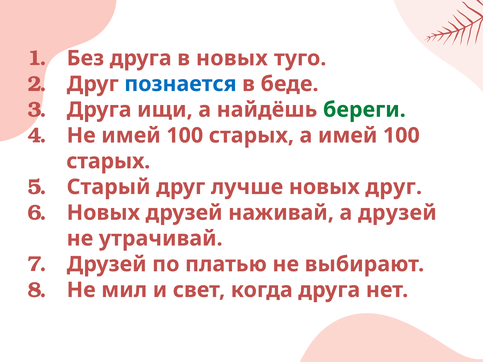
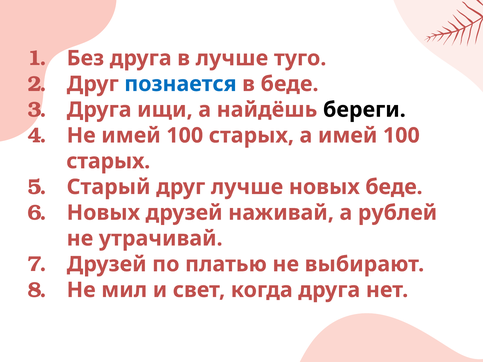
в новых: новых -> лучше (232, 58)
береги colour: green -> black (364, 110)
новых друг: друг -> беде (394, 187)
а друзей: друзей -> рублей (398, 213)
